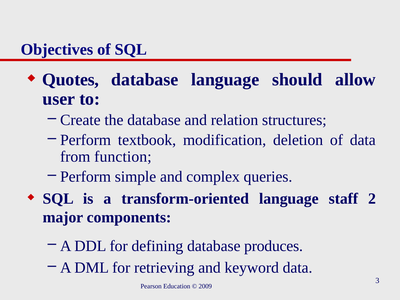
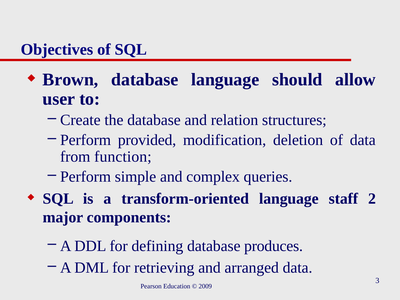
Quotes: Quotes -> Brown (71, 80)
textbook: textbook -> provided (147, 140)
keyword: keyword -> arranged (252, 268)
